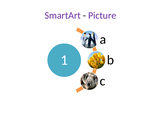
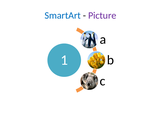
SmartArt colour: purple -> blue (63, 16)
